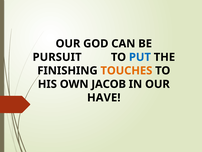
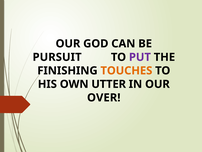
PUT colour: blue -> purple (140, 57)
JACOB: JACOB -> UTTER (109, 84)
HAVE: HAVE -> OVER (104, 97)
